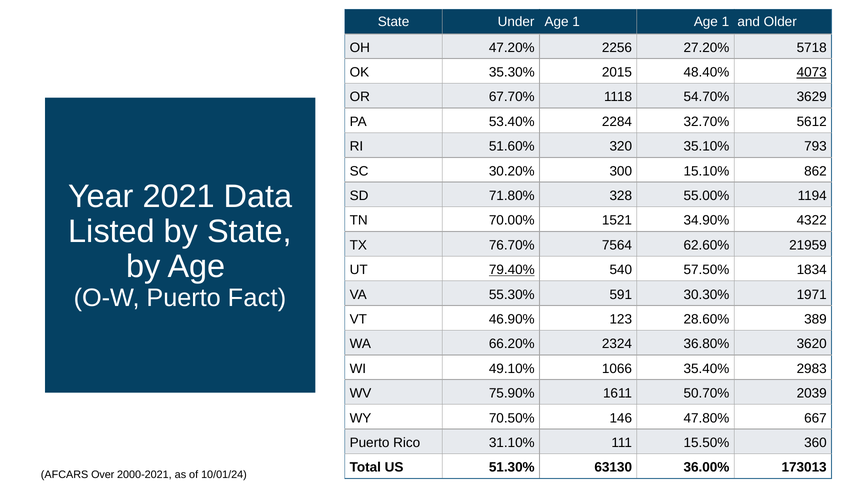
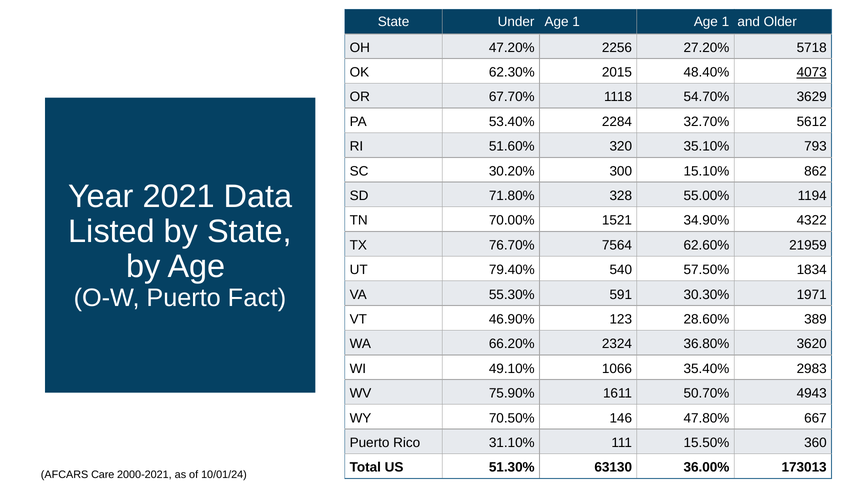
35.30%: 35.30% -> 62.30% (512, 72)
79.40% underline: present -> none (512, 270)
2039: 2039 -> 4943 (812, 393)
Over: Over -> Care (103, 475)
